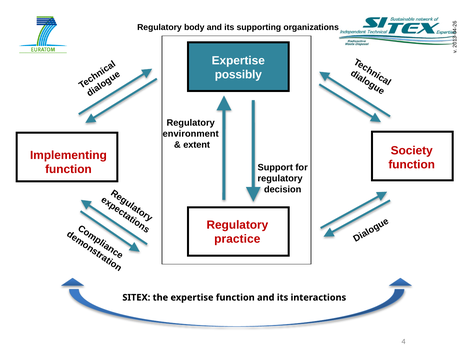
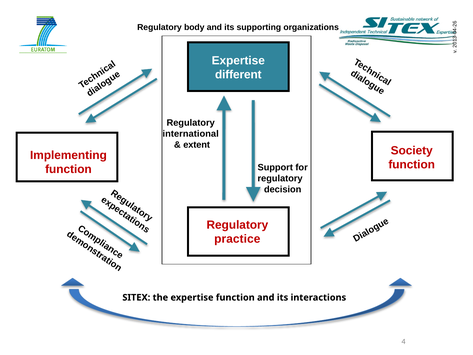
possibly: possibly -> different (238, 75)
environment: environment -> international (191, 134)
